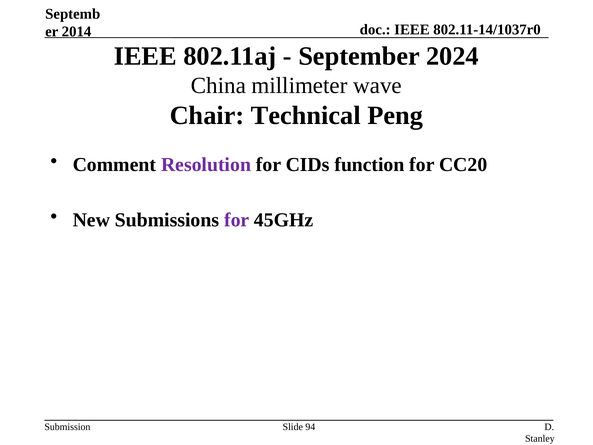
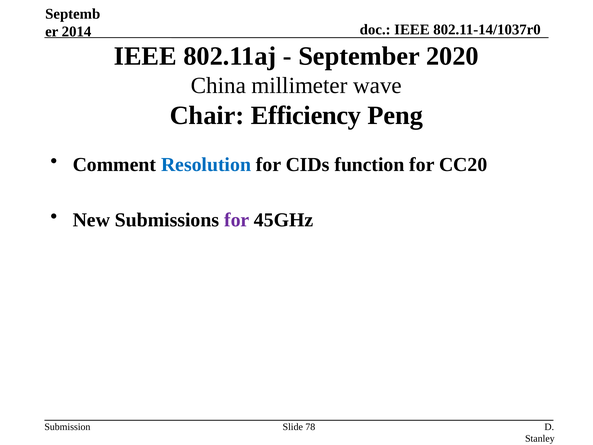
2024: 2024 -> 2020 (452, 56)
Technical: Technical -> Efficiency (306, 116)
Resolution colour: purple -> blue (206, 164)
94: 94 -> 78 (310, 427)
